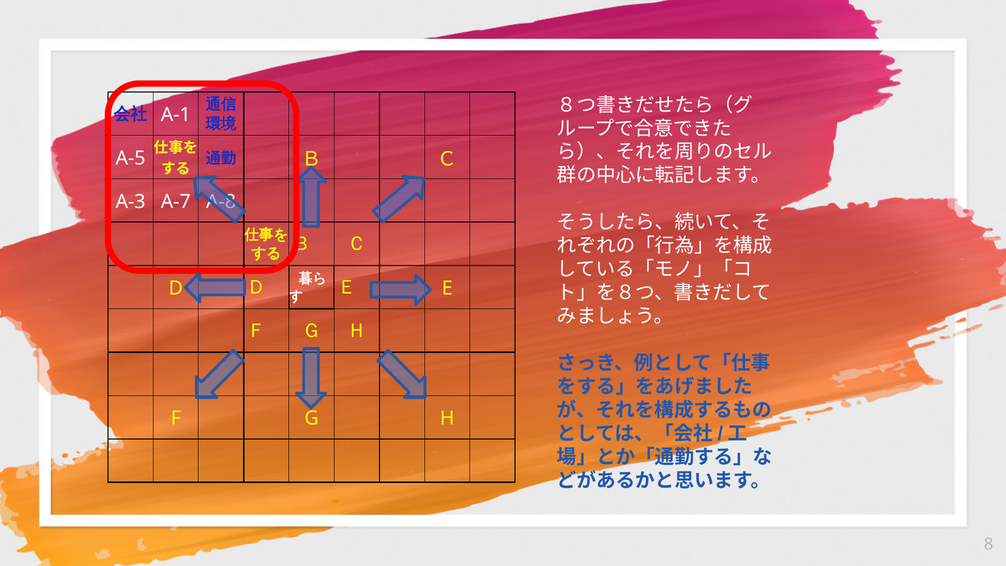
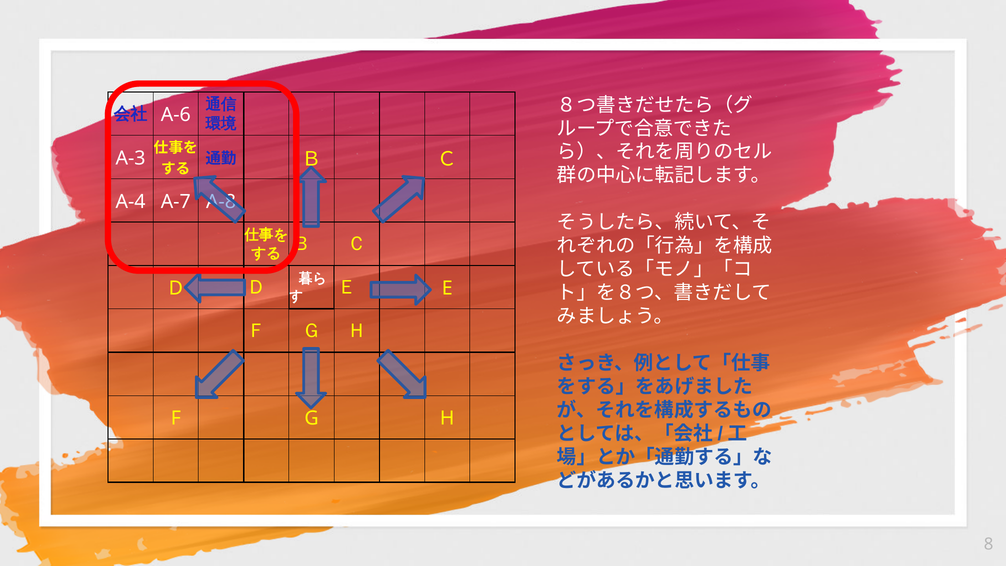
A-1: A-1 -> A-6 (176, 115)
A-5: A-5 -> A-3 (131, 158)
A-3: A-3 -> A-4 (131, 202)
